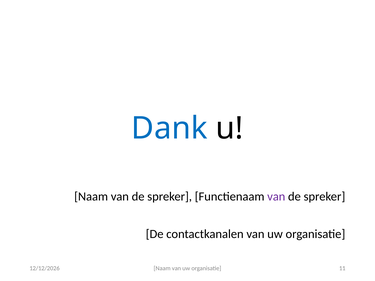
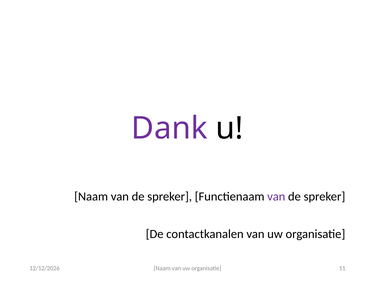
Dank colour: blue -> purple (169, 128)
